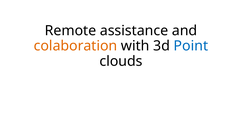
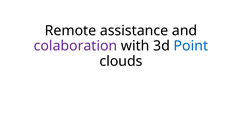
colaboration colour: orange -> purple (76, 46)
